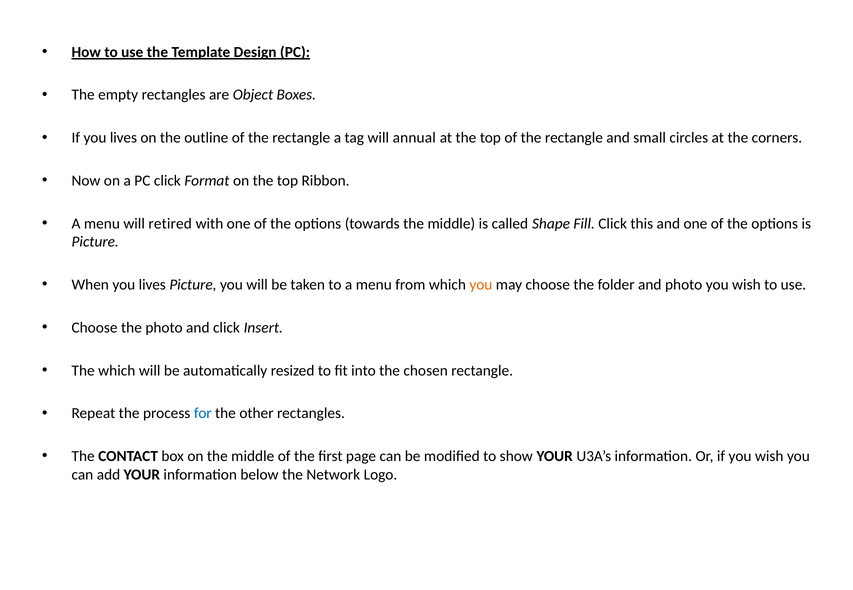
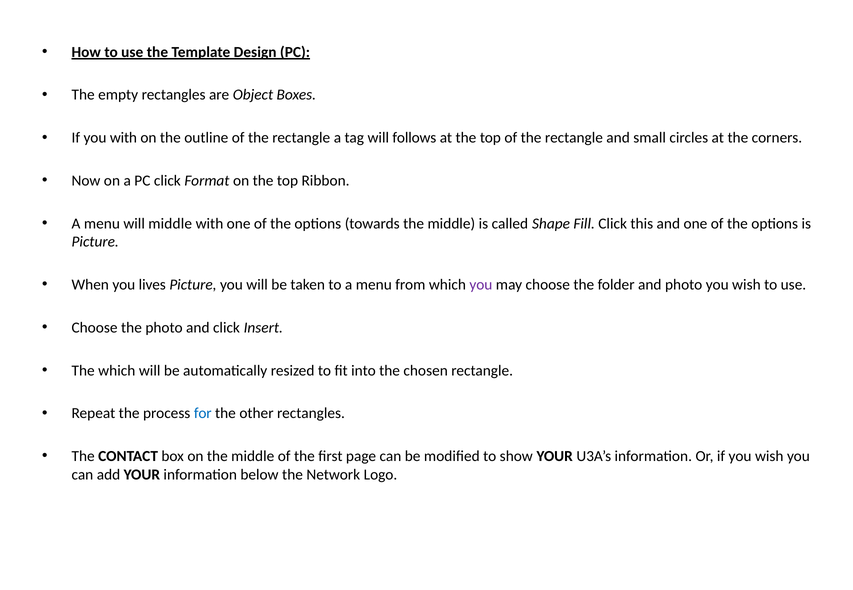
If you lives: lives -> with (123, 138)
annual: annual -> follows (414, 138)
will retired: retired -> middle (170, 224)
you colour: orange -> purple (481, 285)
